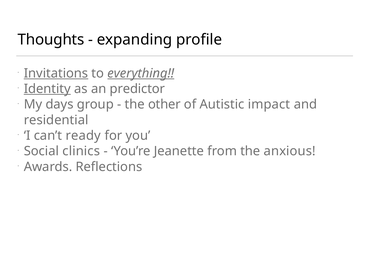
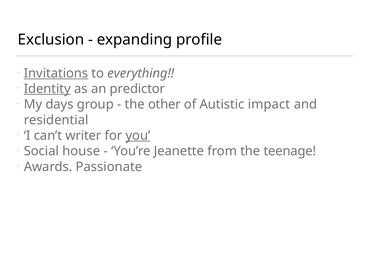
Thoughts: Thoughts -> Exclusion (51, 40)
everything underline: present -> none (141, 73)
ready: ready -> writer (83, 135)
you underline: none -> present (138, 135)
clinics: clinics -> house (81, 151)
anxious: anxious -> teenage (290, 151)
Reflections: Reflections -> Passionate (109, 167)
